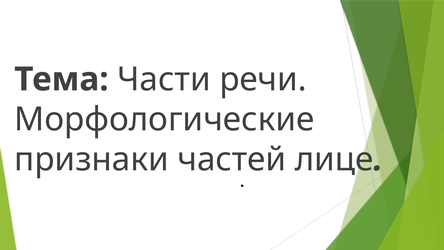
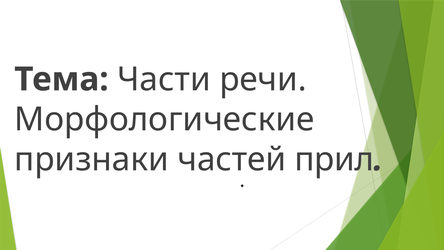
лице: лице -> прил (334, 159)
